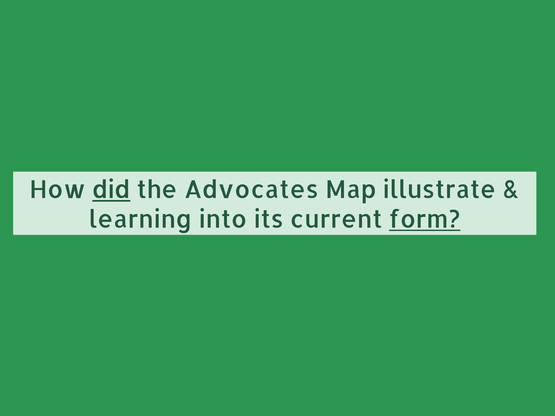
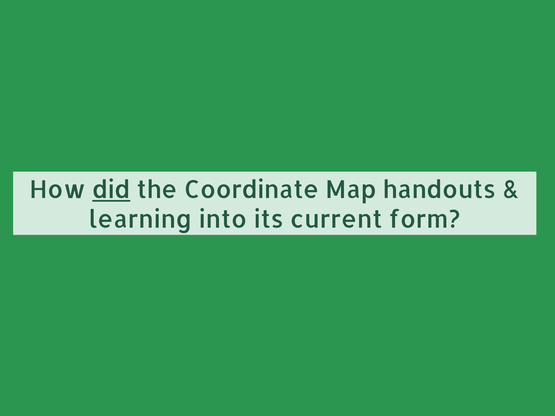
Advocates: Advocates -> Coordinate (252, 190)
illustrate: illustrate -> handouts (440, 190)
form underline: present -> none (425, 220)
